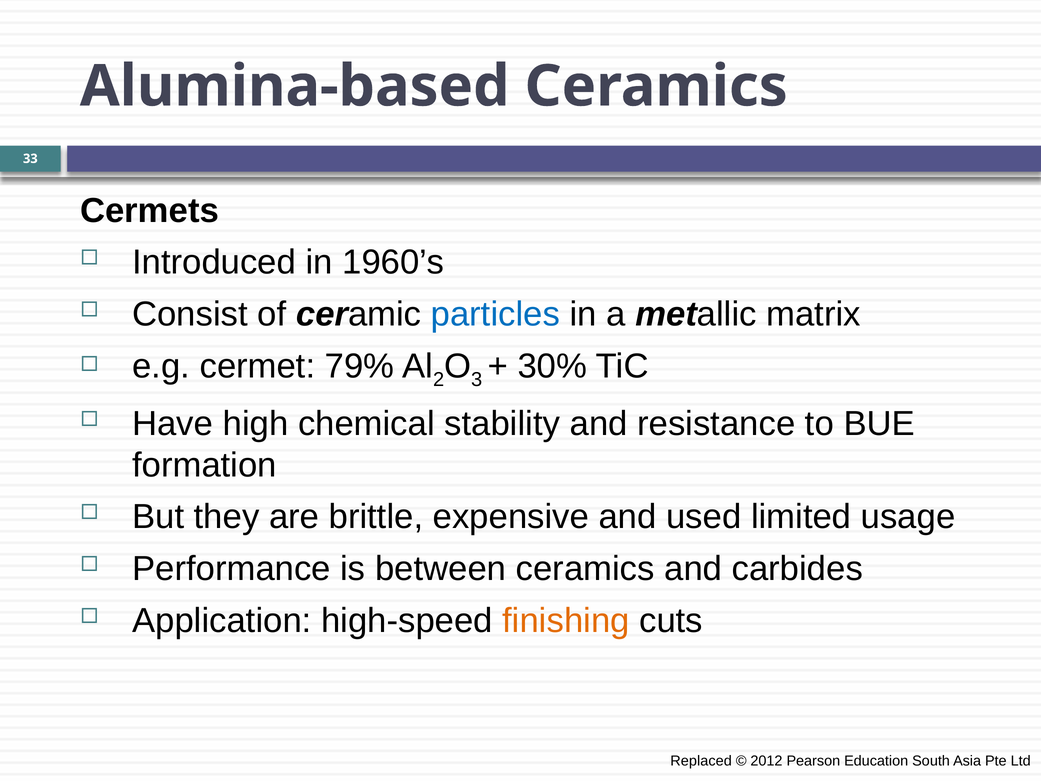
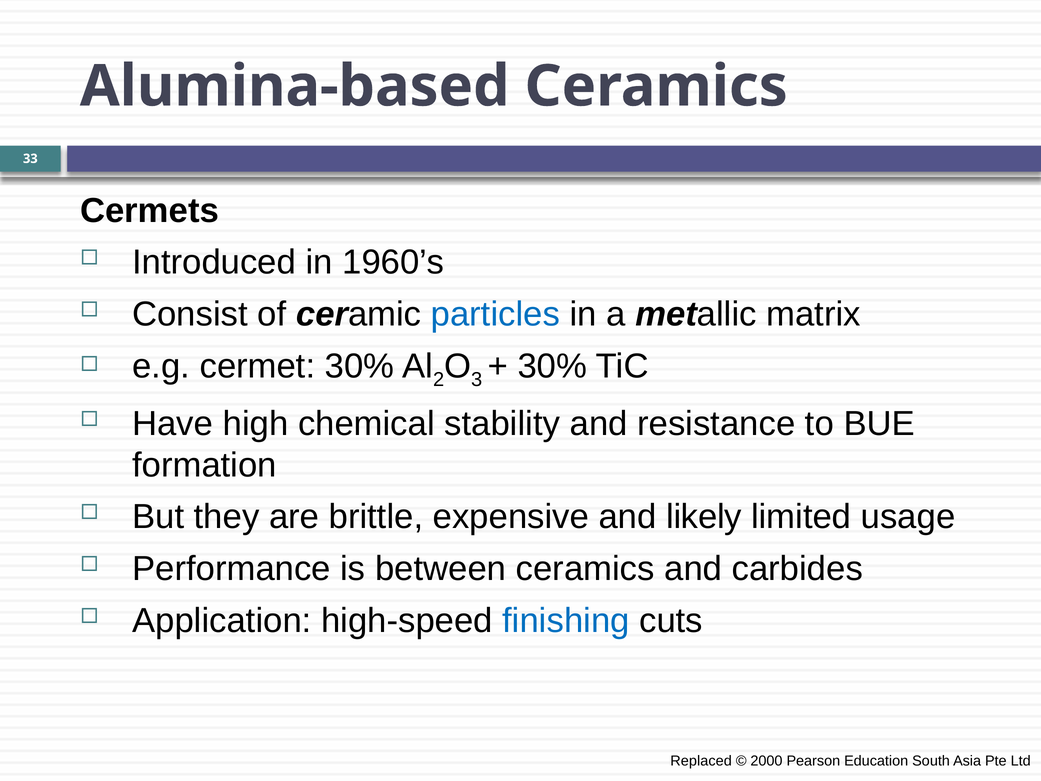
cermet 79%: 79% -> 30% (360, 366)
used: used -> likely (704, 517)
finishing colour: orange -> blue (566, 620)
2012: 2012 -> 2000 (766, 760)
